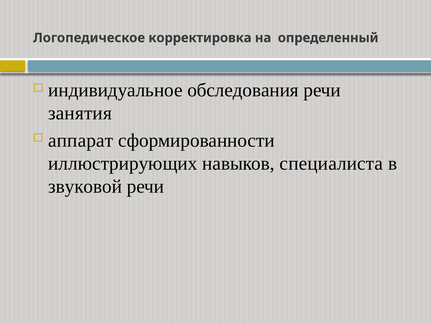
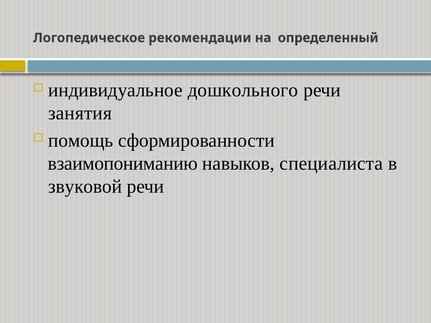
корректировка: корректировка -> рекомендации (200, 38)
обследования: обследования -> дошкольного (243, 90)
аппарат: аппарат -> помощь (81, 141)
иллюстрирующих: иллюстрирующих -> взаимопониманию (123, 164)
